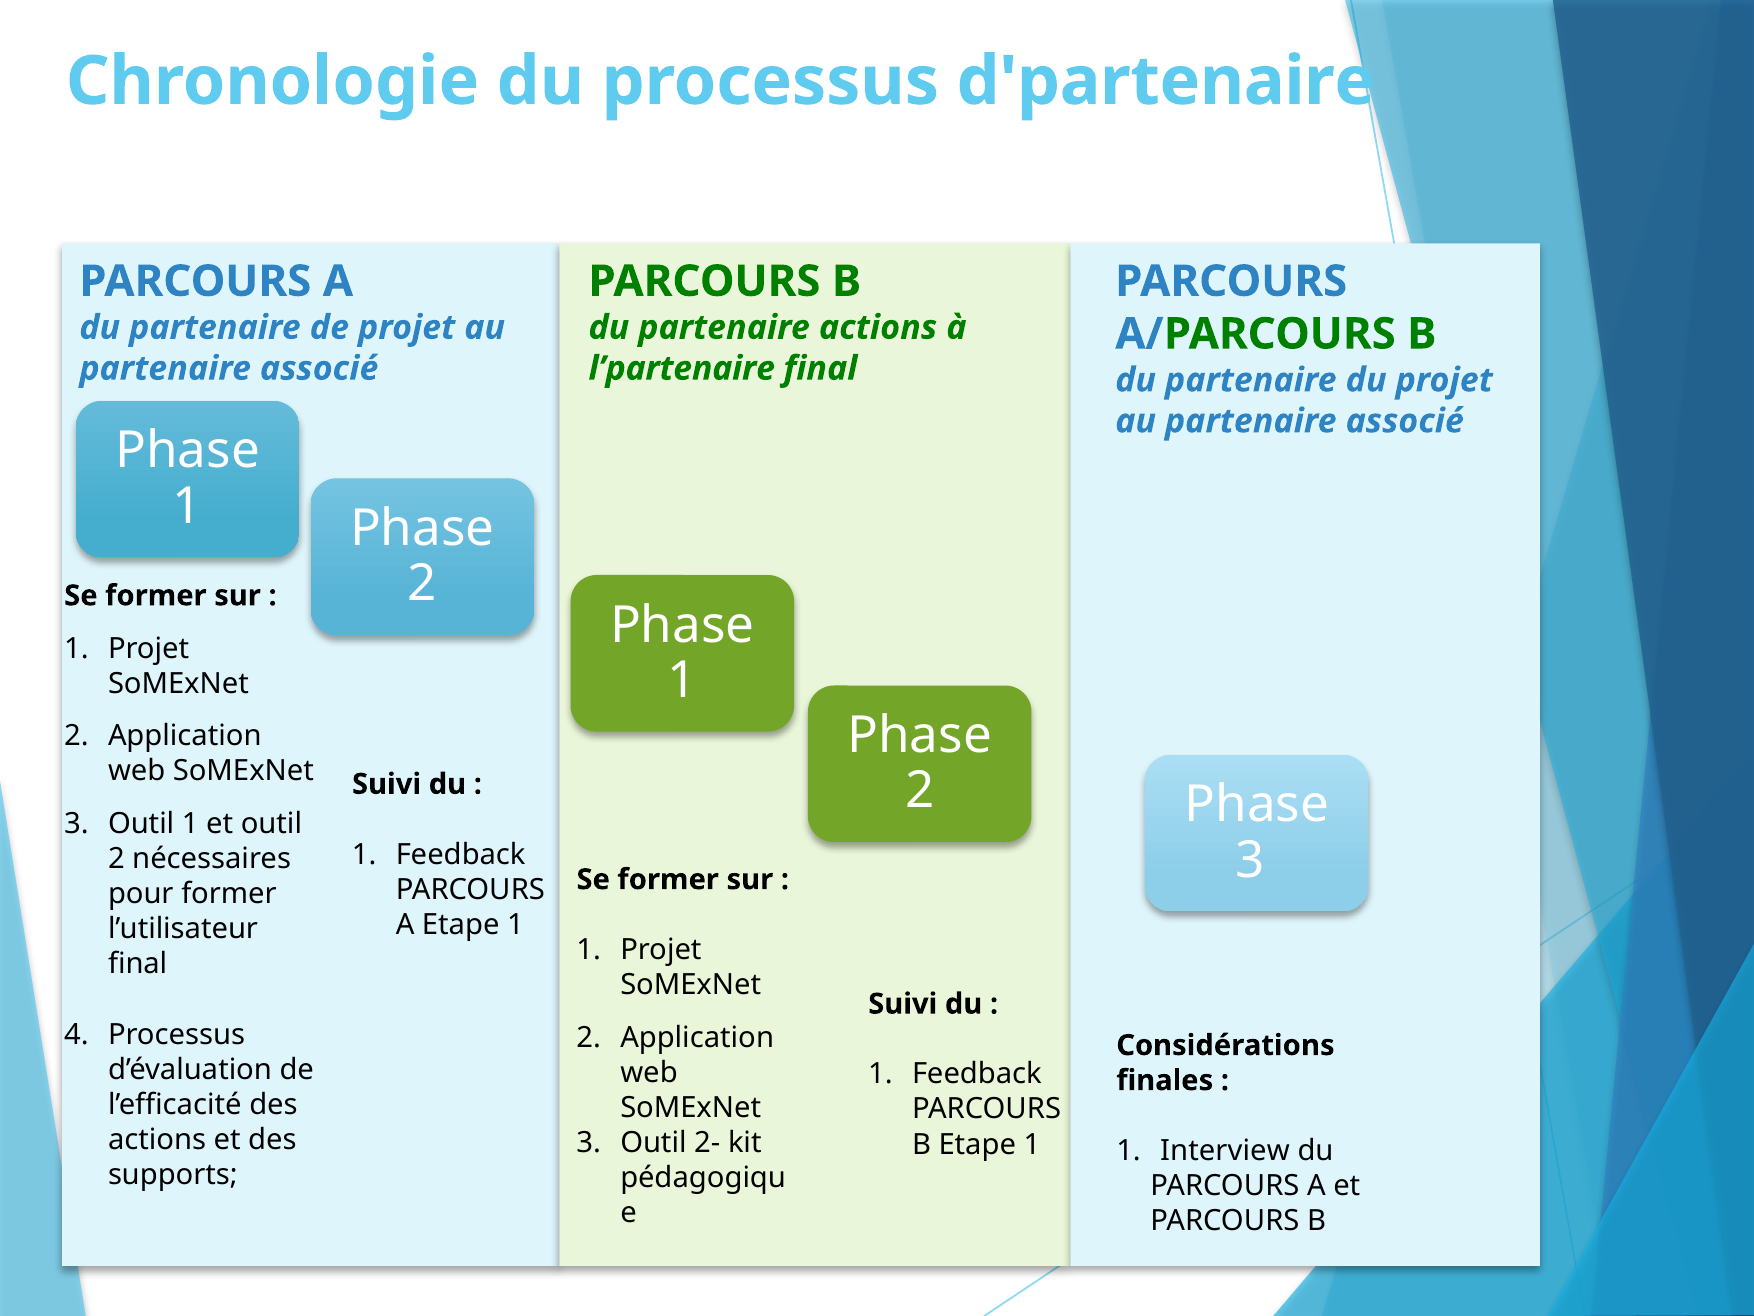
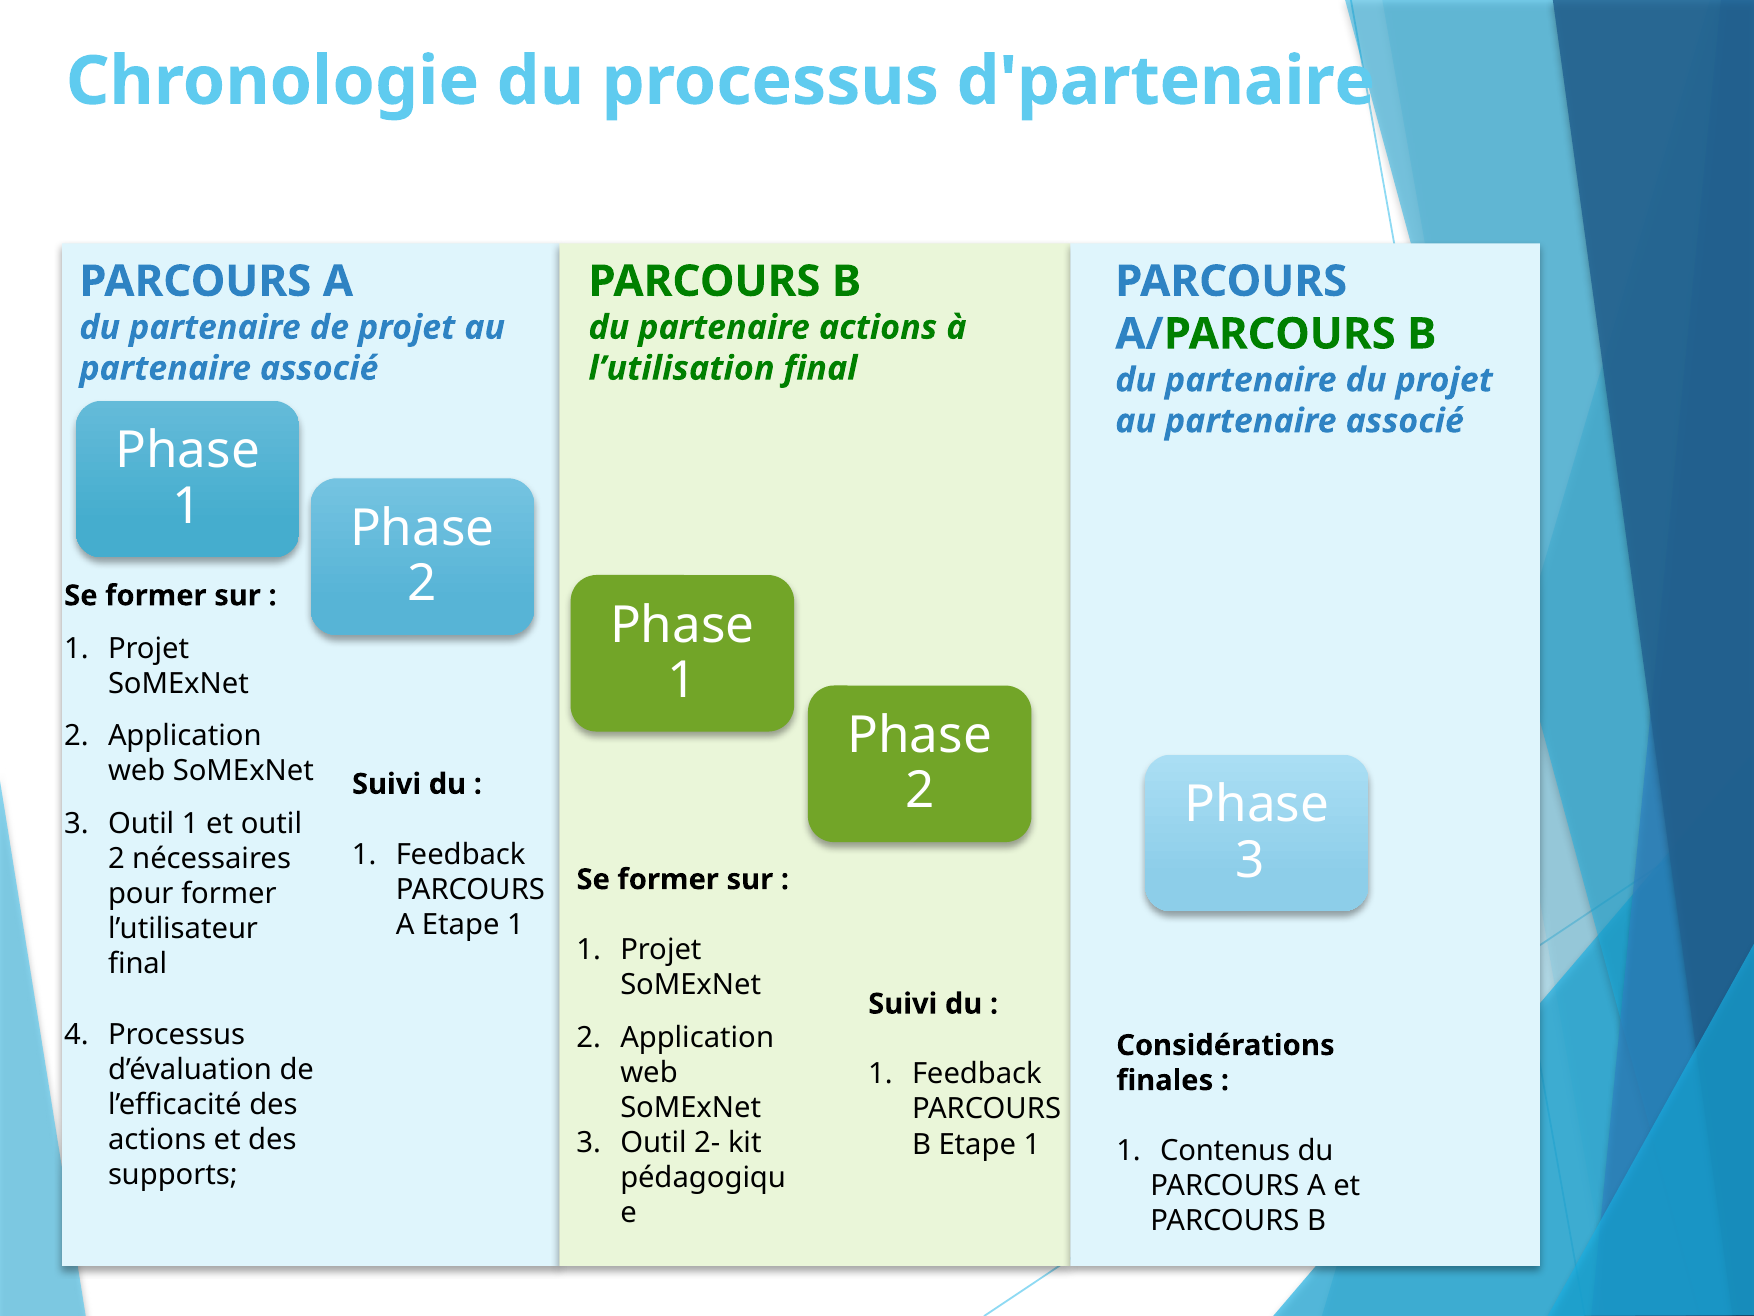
l’partenaire: l’partenaire -> l’utilisation (682, 368)
Interview: Interview -> Contenus (1225, 1150)
